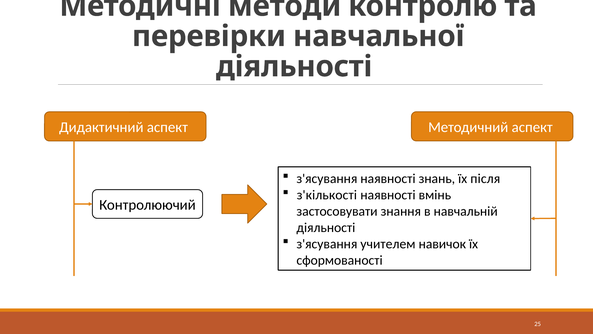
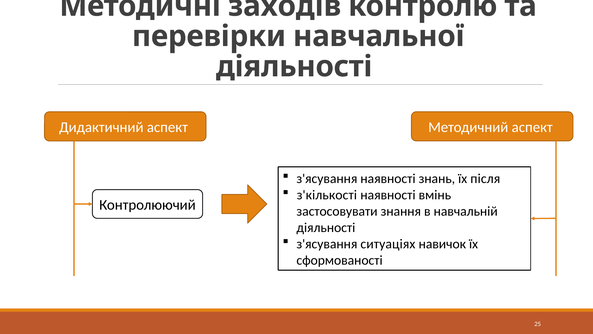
методи: методи -> заходів (285, 6)
учителем: учителем -> ситуаціях (388, 244)
